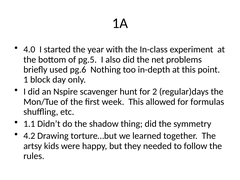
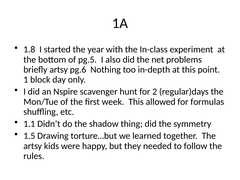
4.0: 4.0 -> 1.8 (29, 49)
briefly used: used -> artsy (59, 70)
4.2: 4.2 -> 1.5 (29, 136)
